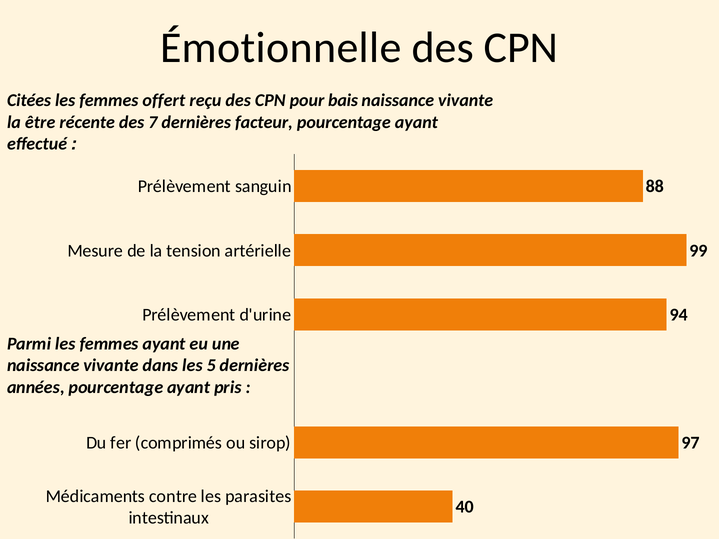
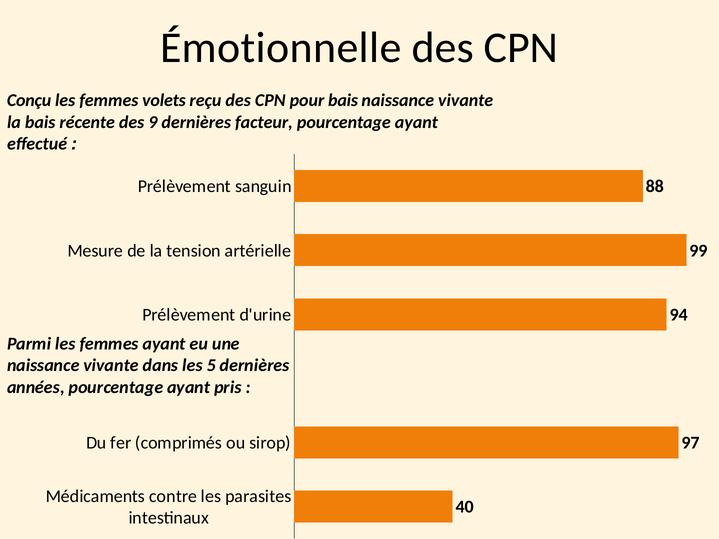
Citées: Citées -> Conçu (29, 101)
offert: offert -> volets (164, 101)
la être: être -> bais (40, 122)
7: 7 -> 9 (153, 122)
